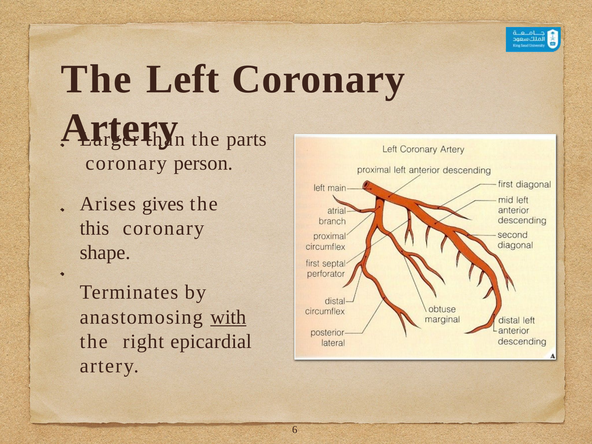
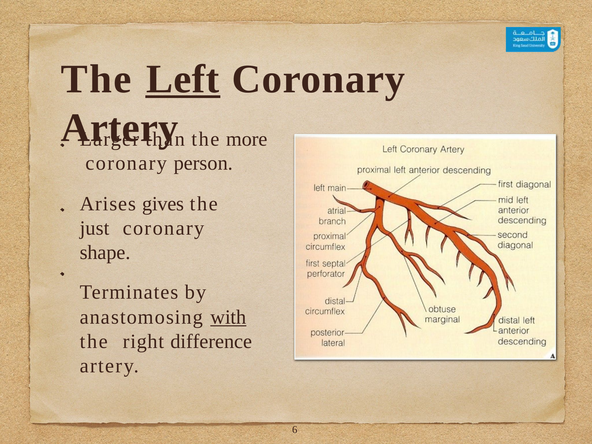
Left underline: none -> present (183, 79)
parts: parts -> more (247, 139)
this: this -> just (95, 228)
epicardial: epicardial -> difference (211, 341)
